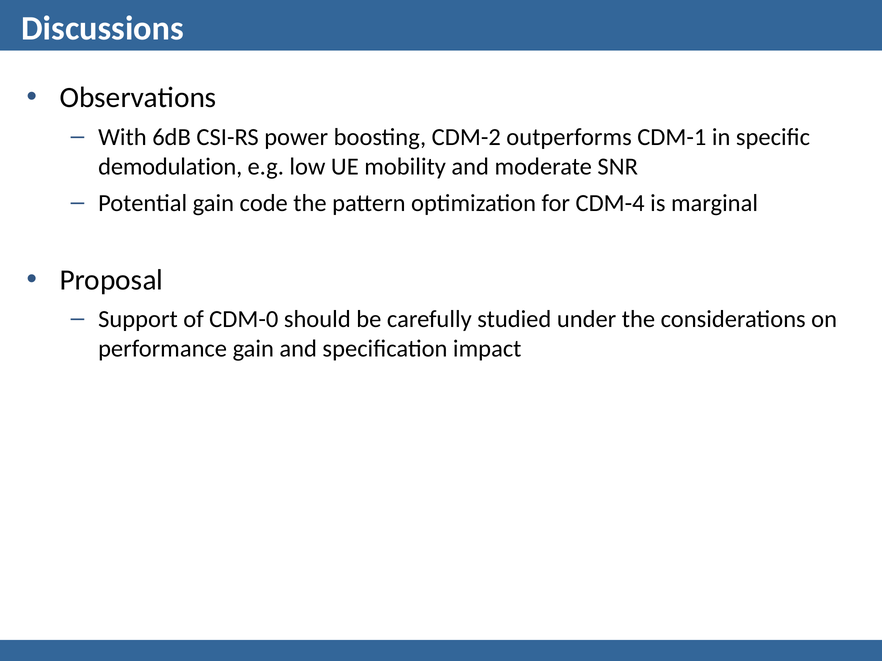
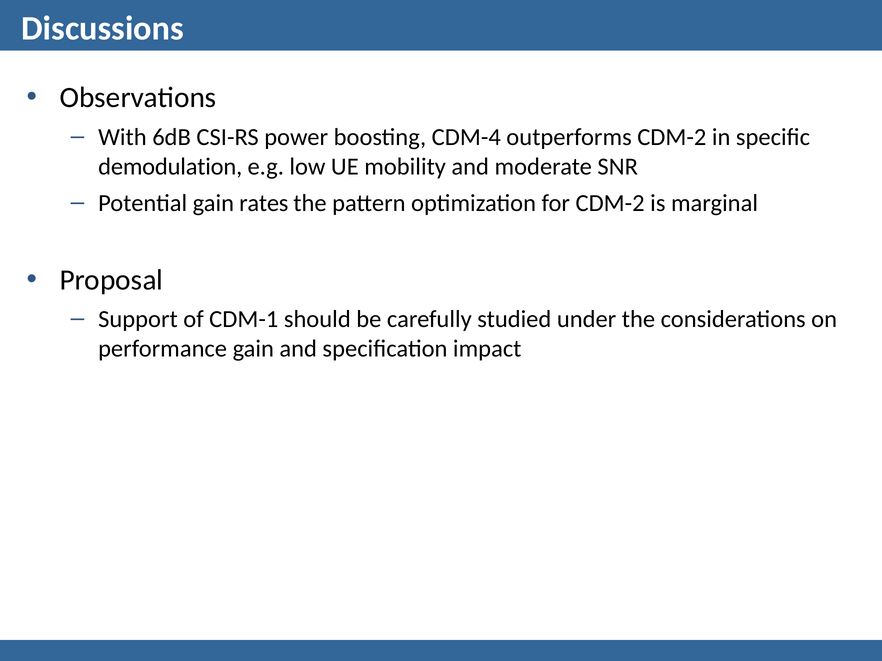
CDM-2: CDM-2 -> CDM-4 (466, 137)
outperforms CDM-1: CDM-1 -> CDM-2 (672, 137)
code: code -> rates (264, 203)
for CDM-4: CDM-4 -> CDM-2 (610, 203)
CDM-0: CDM-0 -> CDM-1 (244, 320)
